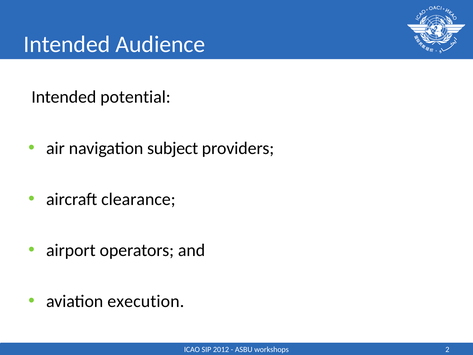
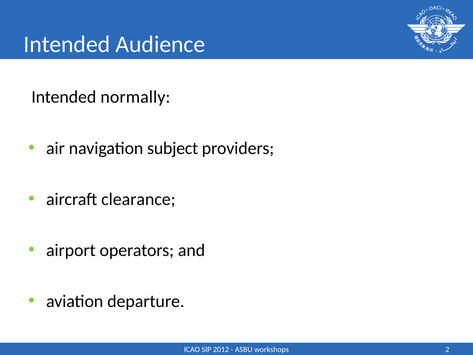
potential: potential -> normally (135, 97)
execution: execution -> departure (146, 301)
